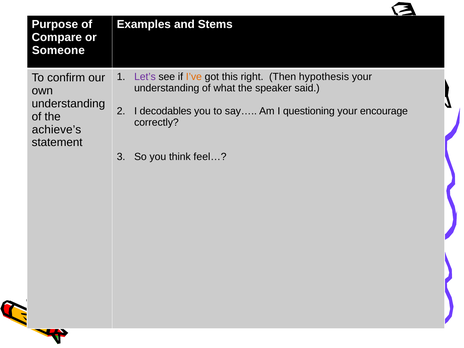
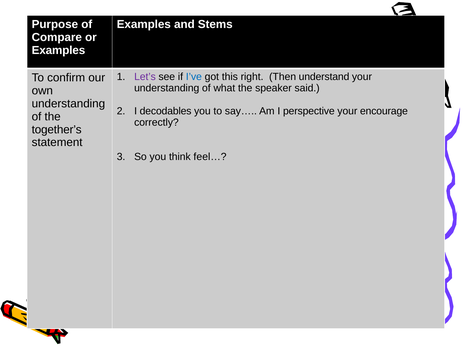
Someone: Someone -> Examples (58, 50)
I’ve colour: orange -> blue (194, 77)
hypothesis: hypothesis -> understand (324, 77)
questioning: questioning -> perspective (309, 111)
achieve’s: achieve’s -> together’s (57, 130)
